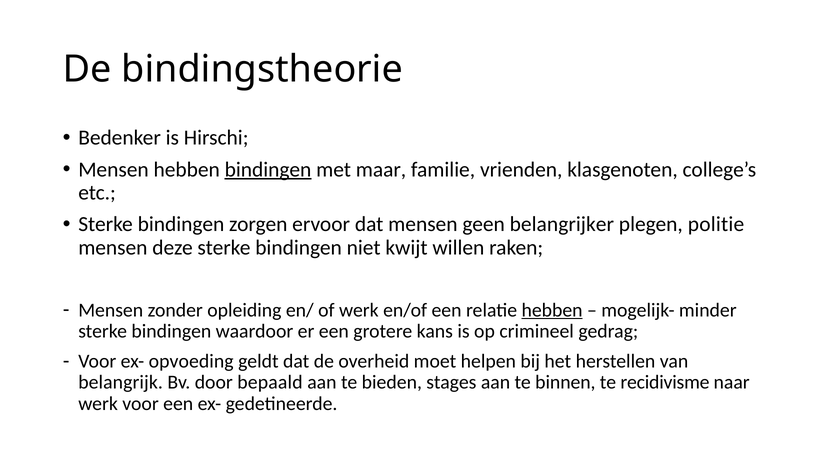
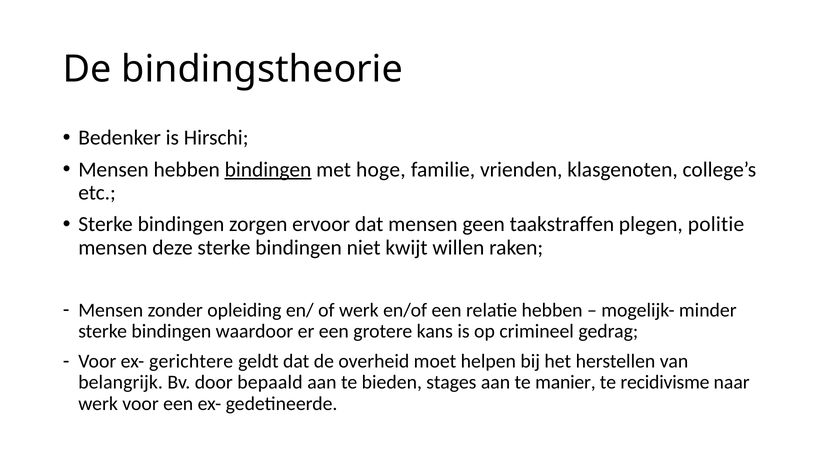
maar: maar -> hoge (381, 170)
belangrijker: belangrijker -> taakstraffen (562, 225)
hebben underline: present -> none (552, 310)
opvoeding: opvoeding -> gerichtere (191, 362)
binnen: binnen -> manier (565, 383)
